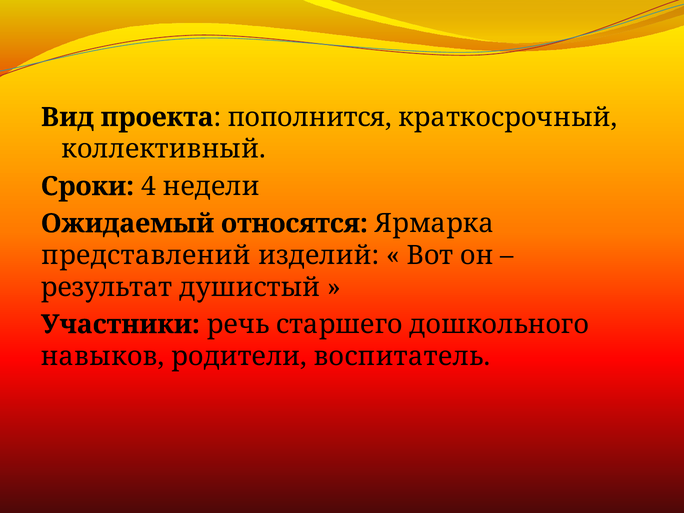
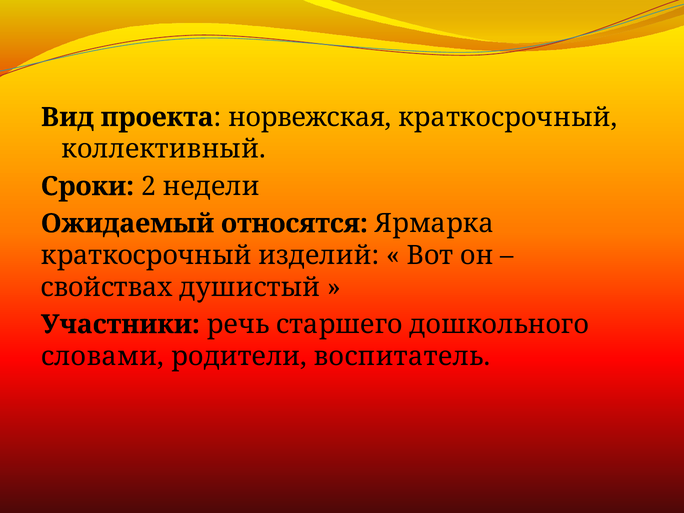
пополнится: пополнится -> норвежская (310, 117)
4: 4 -> 2 (149, 186)
представлений: представлений -> краткосрочный (146, 255)
результат: результат -> свойствах (107, 287)
навыков: навыков -> словами (103, 356)
